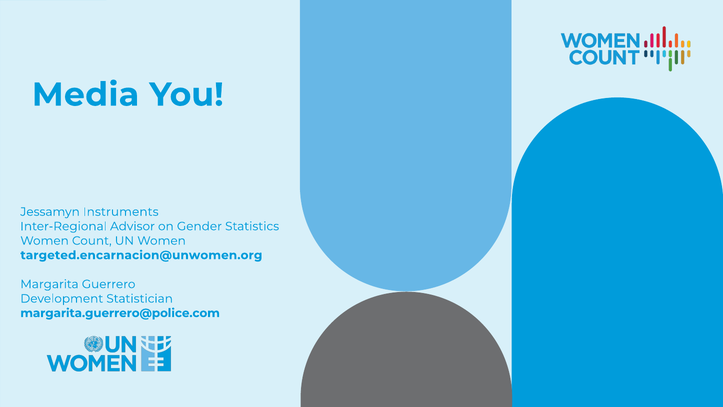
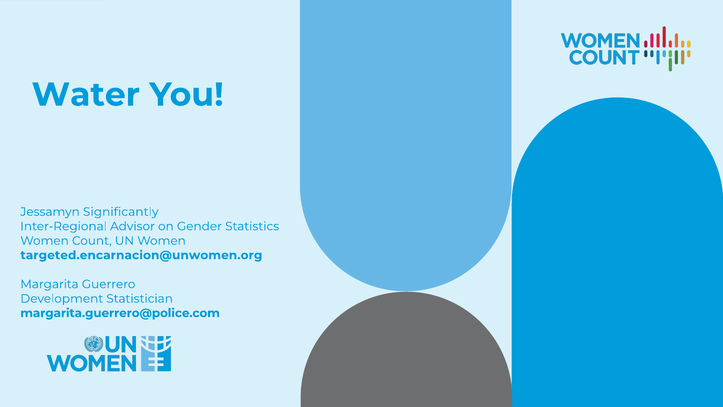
Media: Media -> Water (86, 95)
Instruments: Instruments -> Significantly (121, 212)
